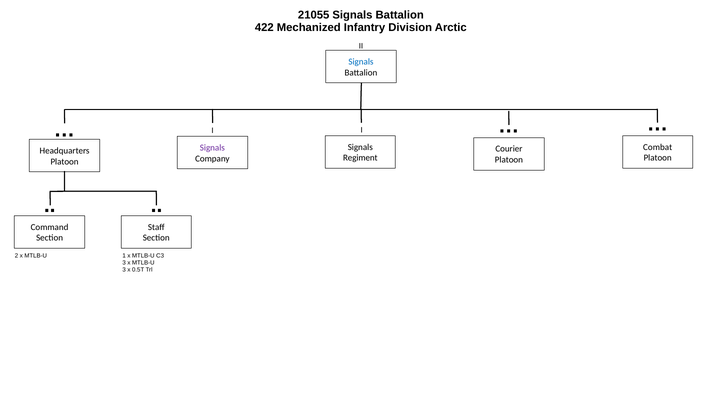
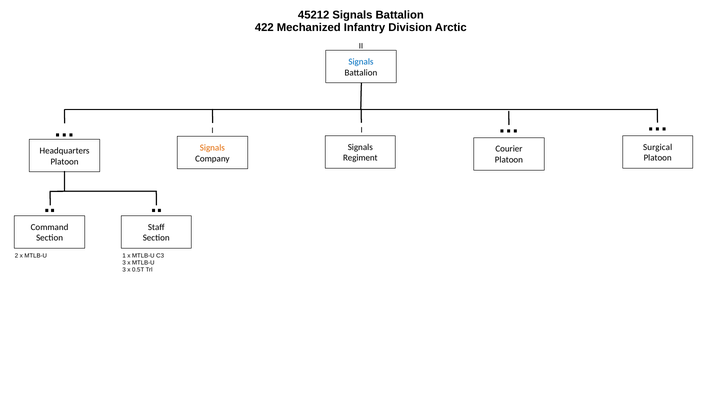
21055: 21055 -> 45212 (314, 15)
Combat: Combat -> Surgical (658, 147)
Signals colour: purple -> orange (212, 148)
